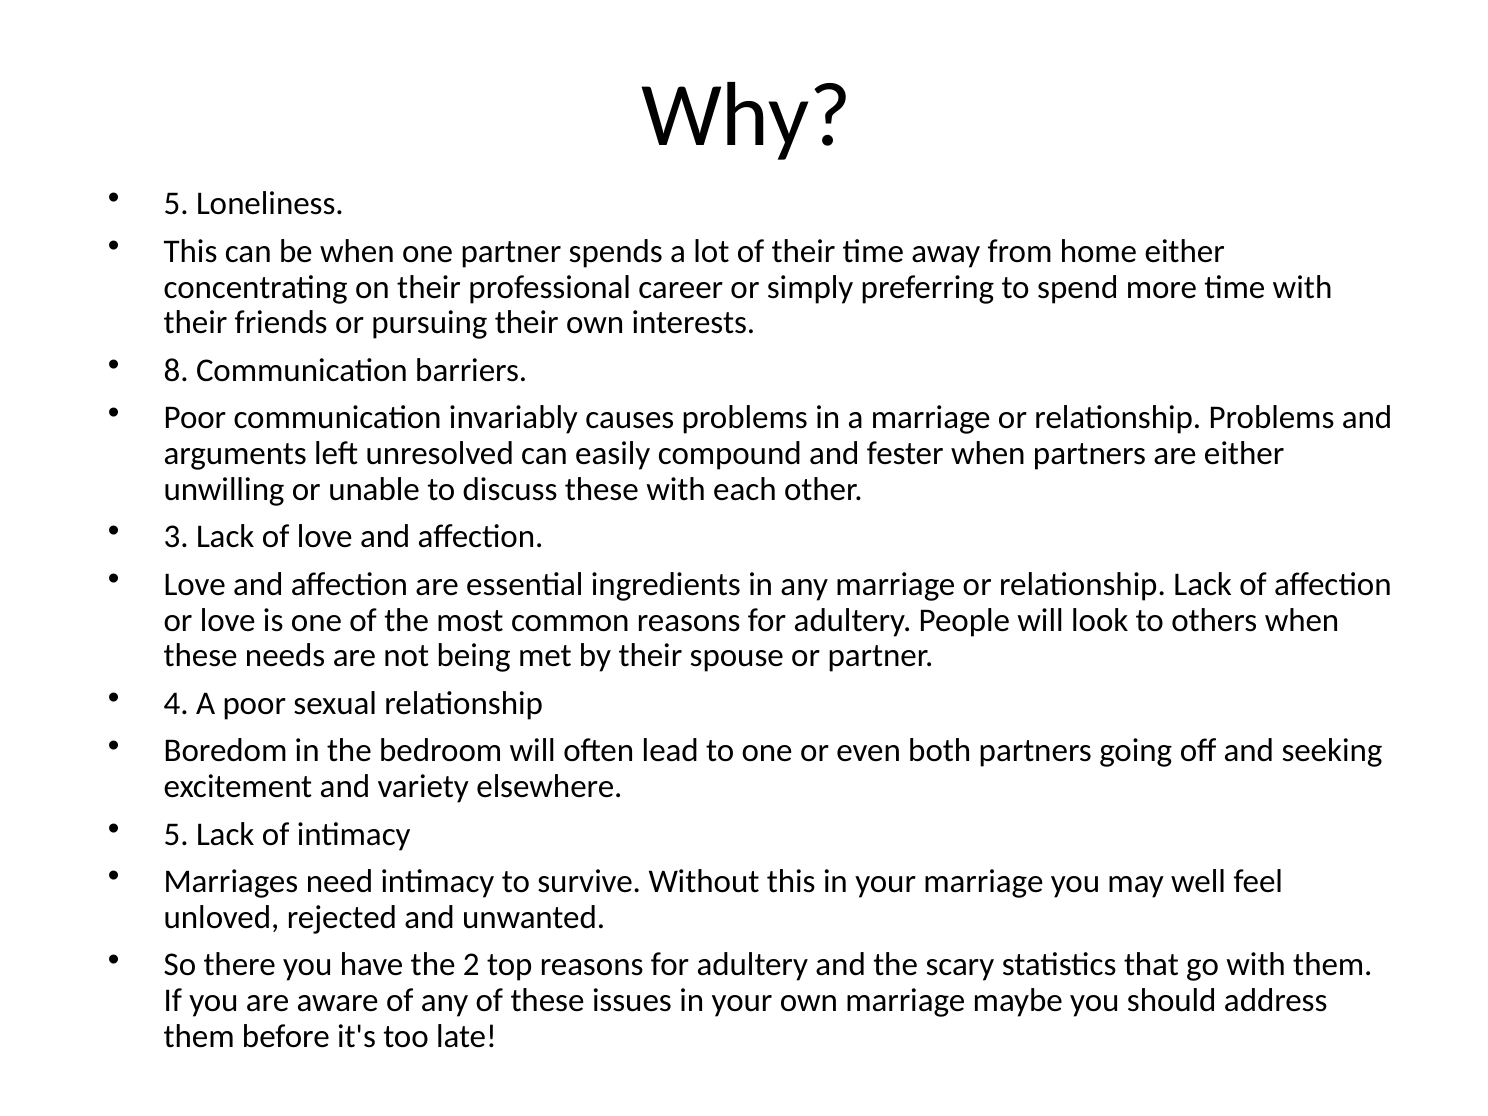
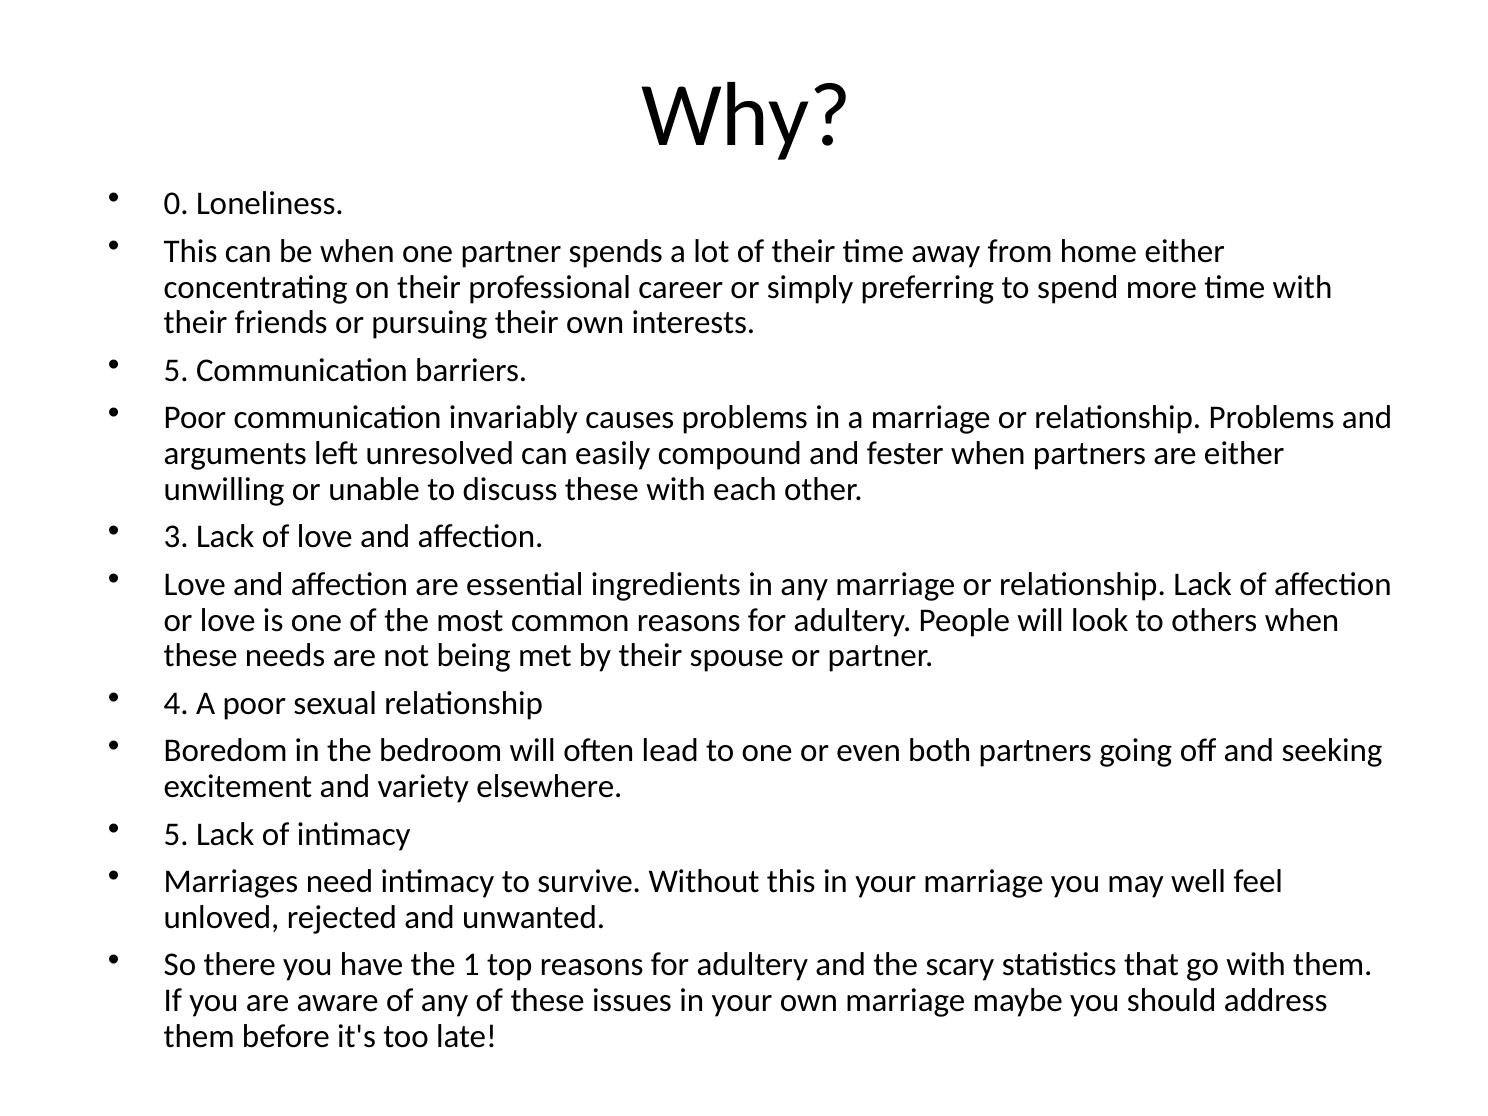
5: 5 -> 0 (176, 204)
8: 8 -> 5 (176, 370)
2: 2 -> 1 (471, 965)
